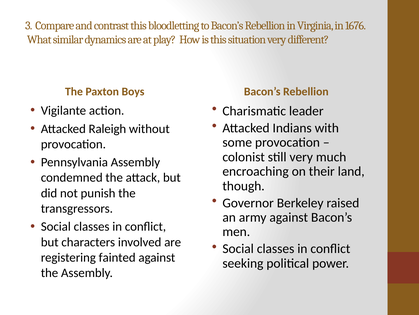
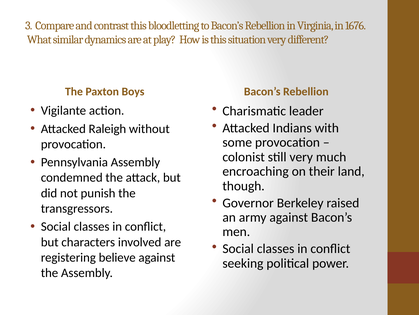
fainted: fainted -> believe (117, 257)
